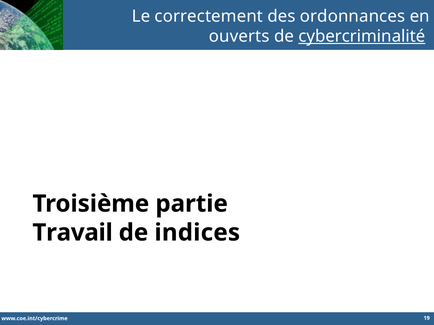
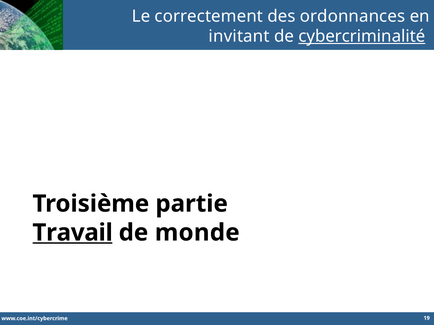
ouverts: ouverts -> invitant (239, 36)
Travail underline: none -> present (73, 233)
indices: indices -> monde (197, 233)
